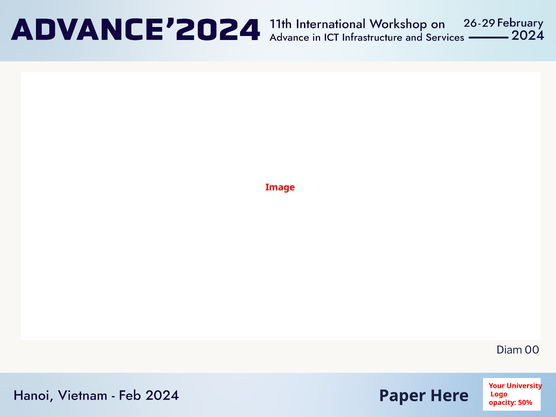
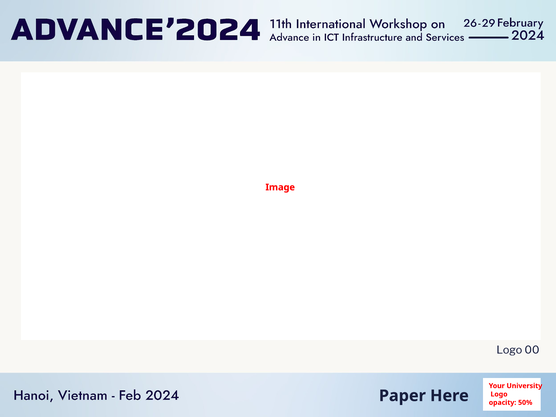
Diam: Diam -> Logo (509, 350)
